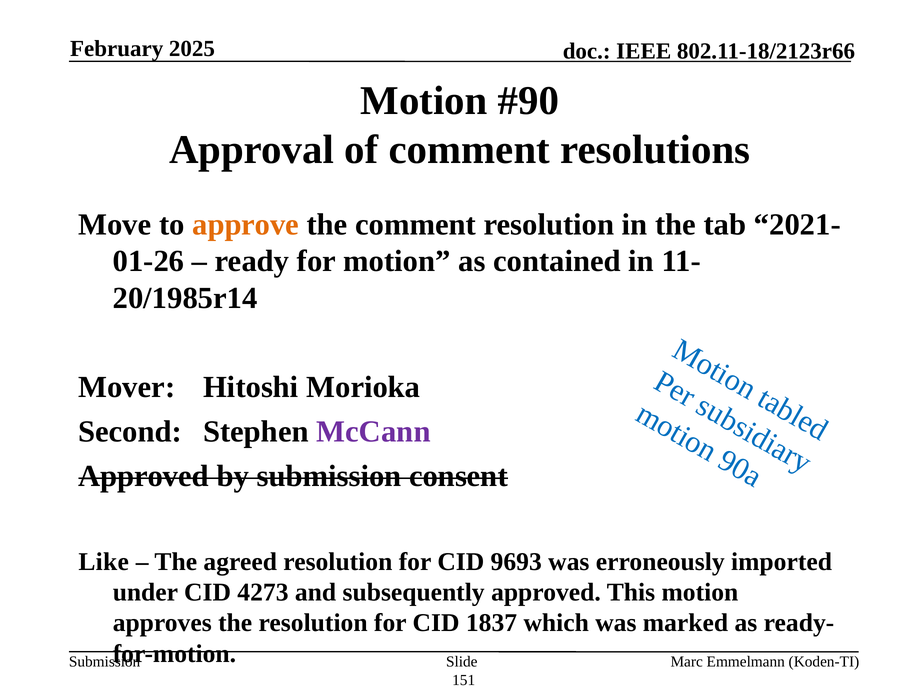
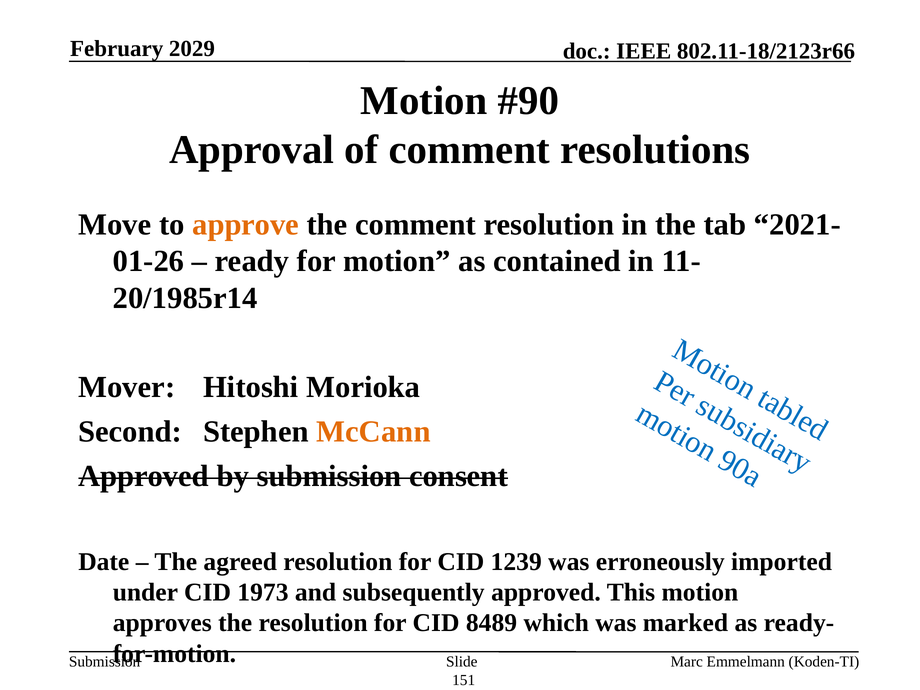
2025: 2025 -> 2029 (192, 49)
McCann colour: purple -> orange (374, 432)
Like: Like -> Date (104, 562)
9693: 9693 -> 1239 (516, 562)
4273: 4273 -> 1973 (263, 592)
1837: 1837 -> 8489 (491, 623)
